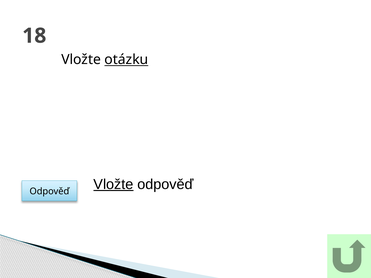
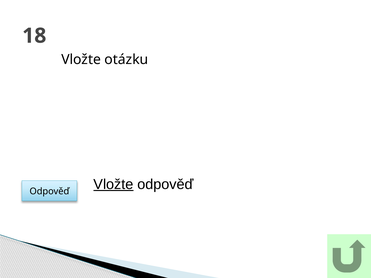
otázku underline: present -> none (126, 60)
